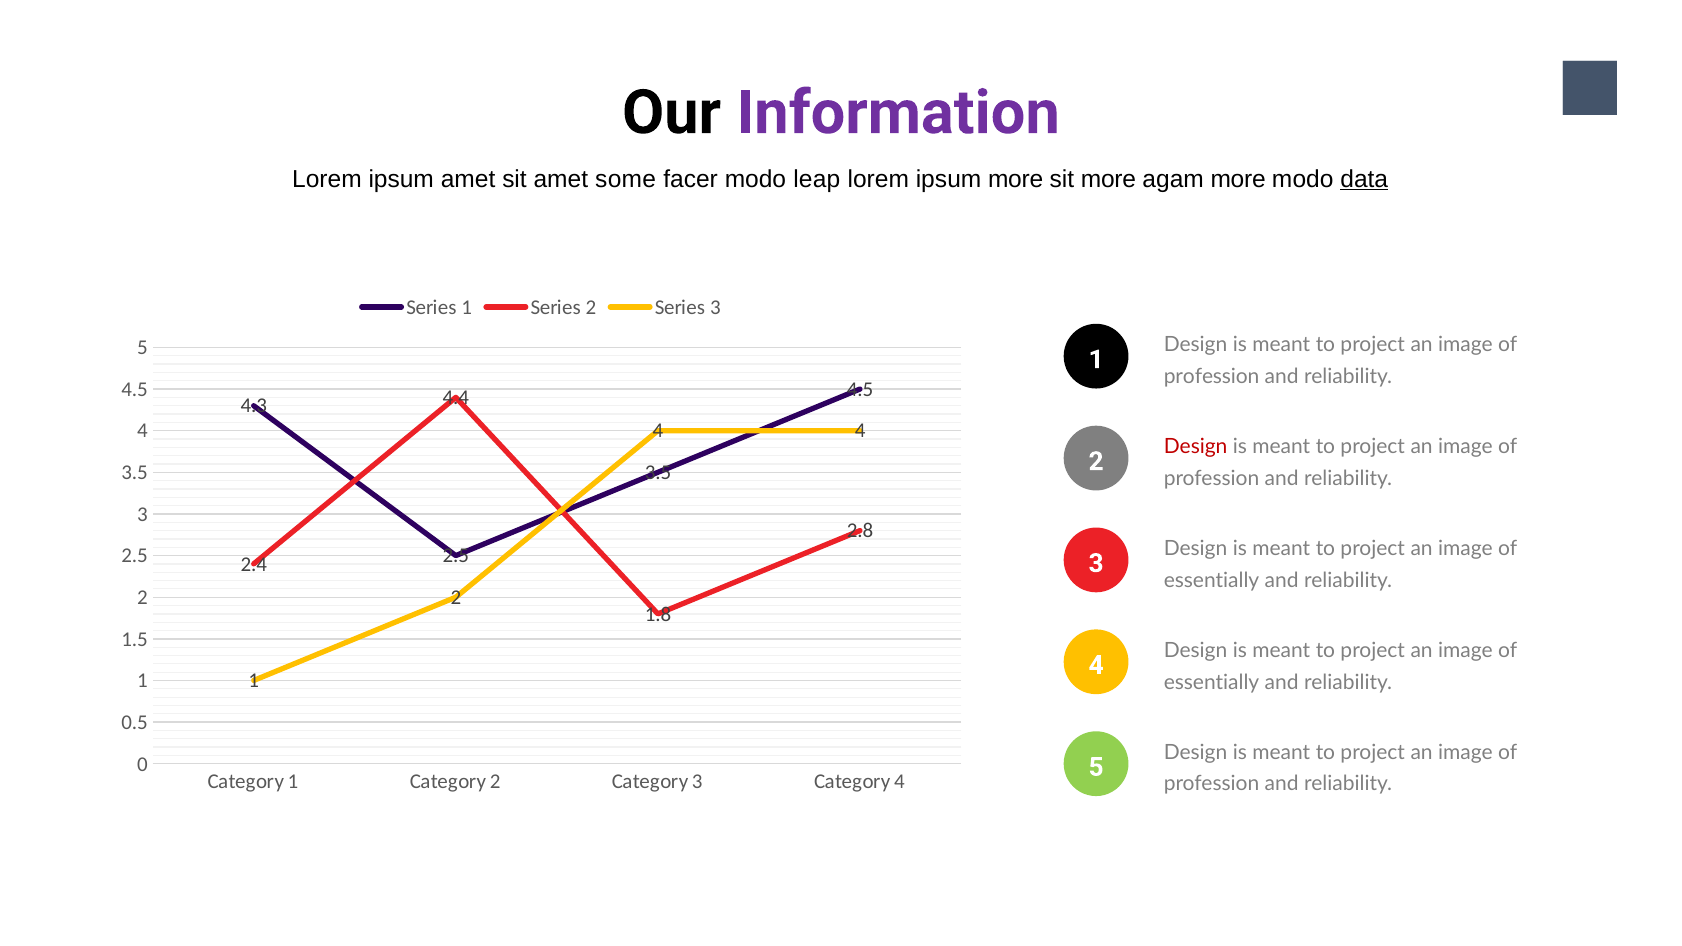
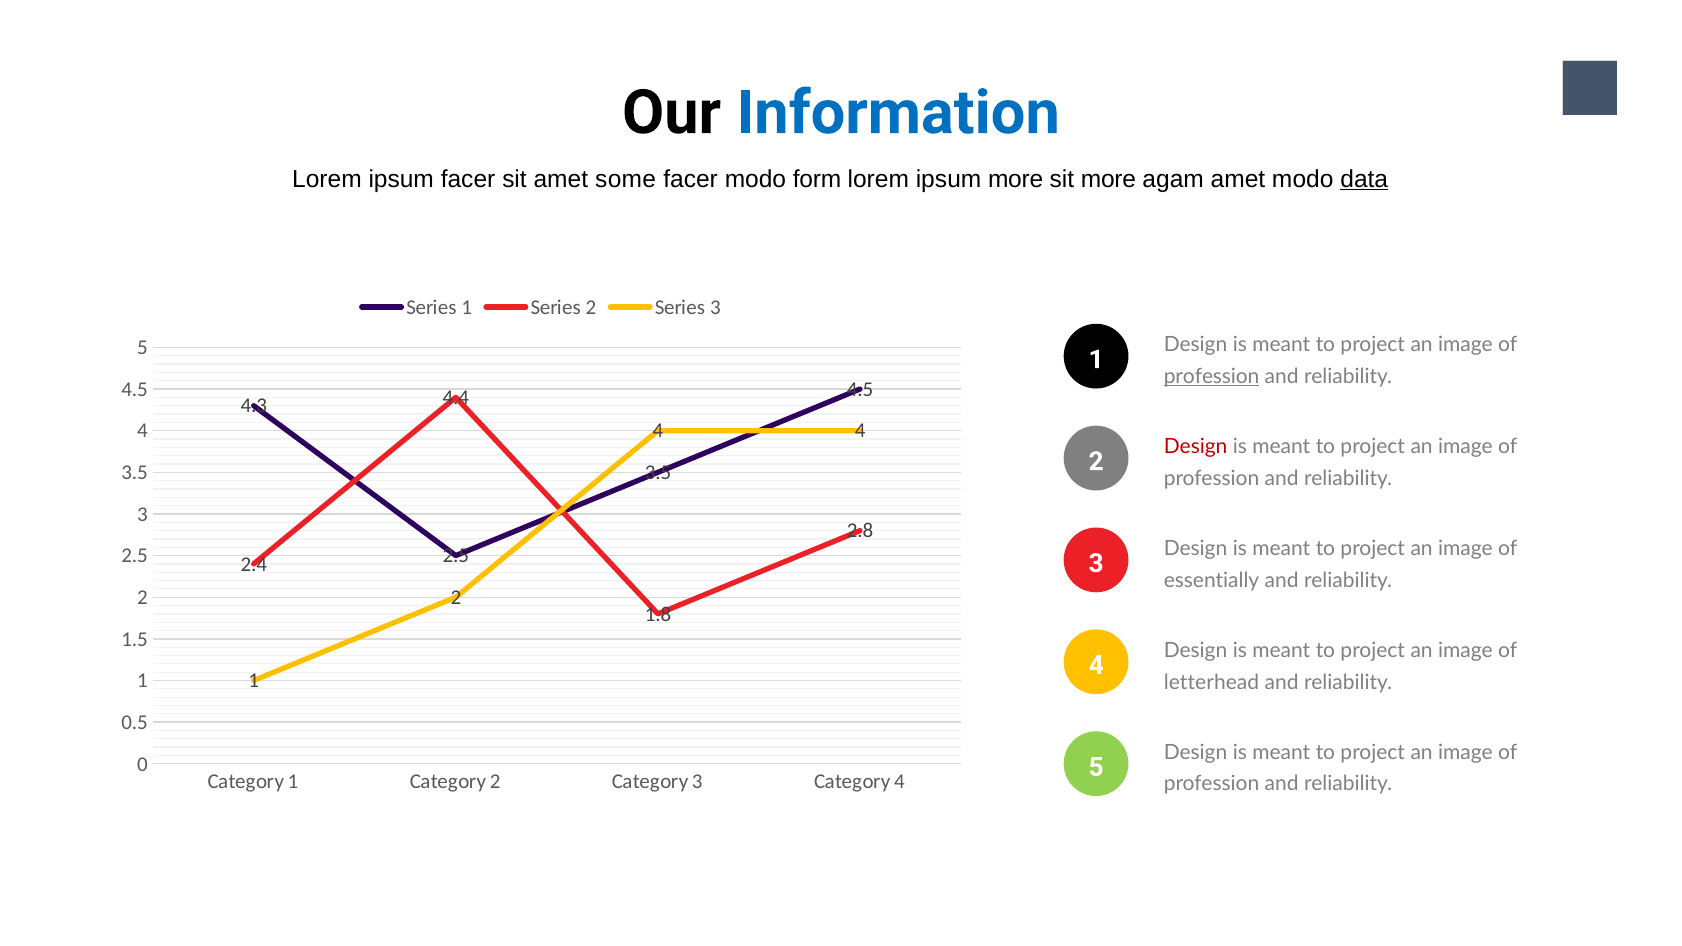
Information colour: purple -> blue (898, 113)
ipsum amet: amet -> facer (468, 179)
leap: leap -> form (817, 179)
agam more: more -> amet (1238, 179)
profession underline: none -> present (1212, 377)
essentially: essentially -> letterhead (1212, 682)
